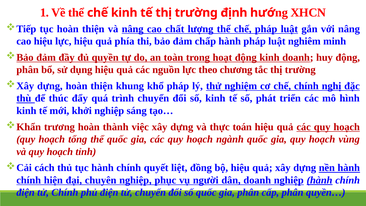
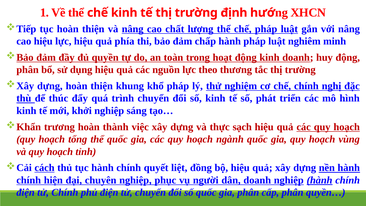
chương: chương -> thương (236, 70)
toán: toán -> sạch (242, 127)
cách underline: none -> present (45, 168)
